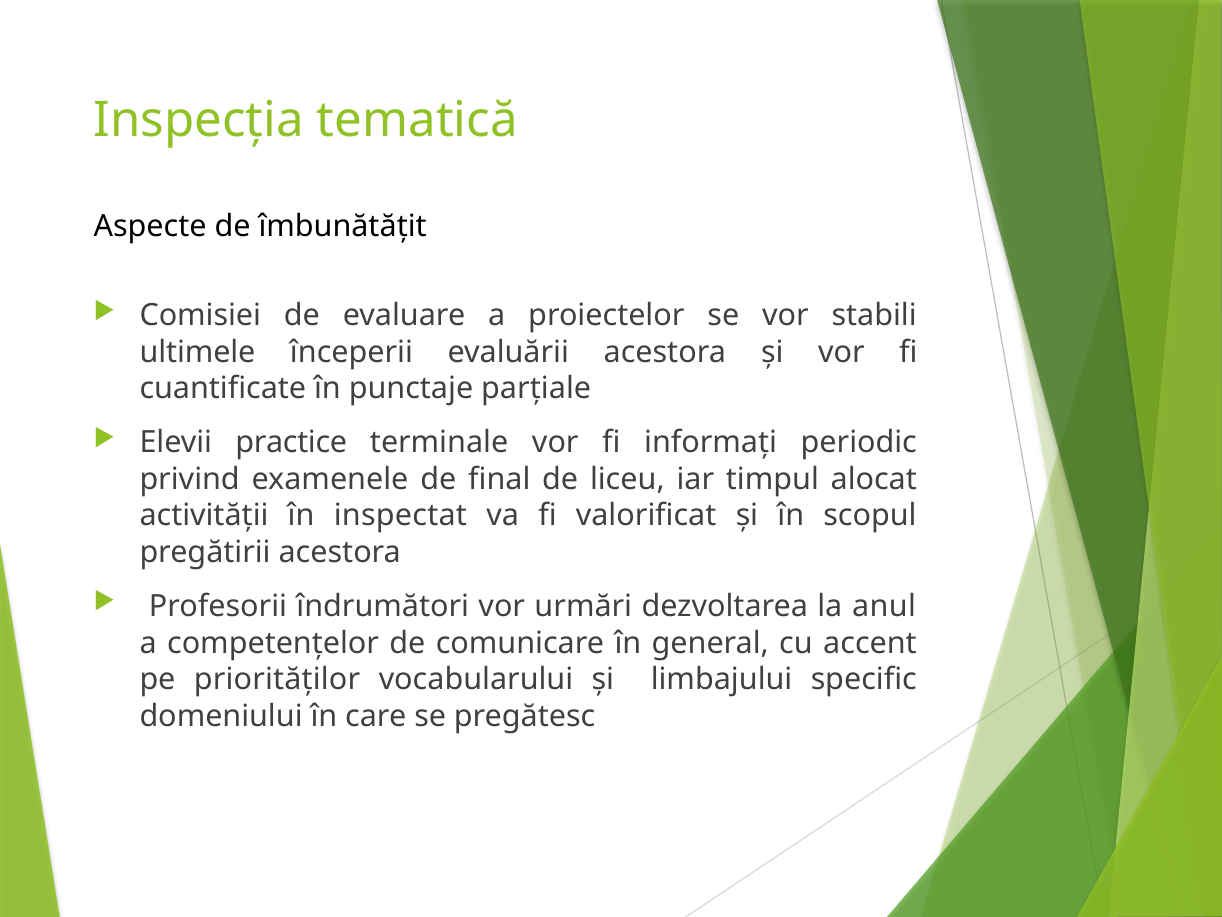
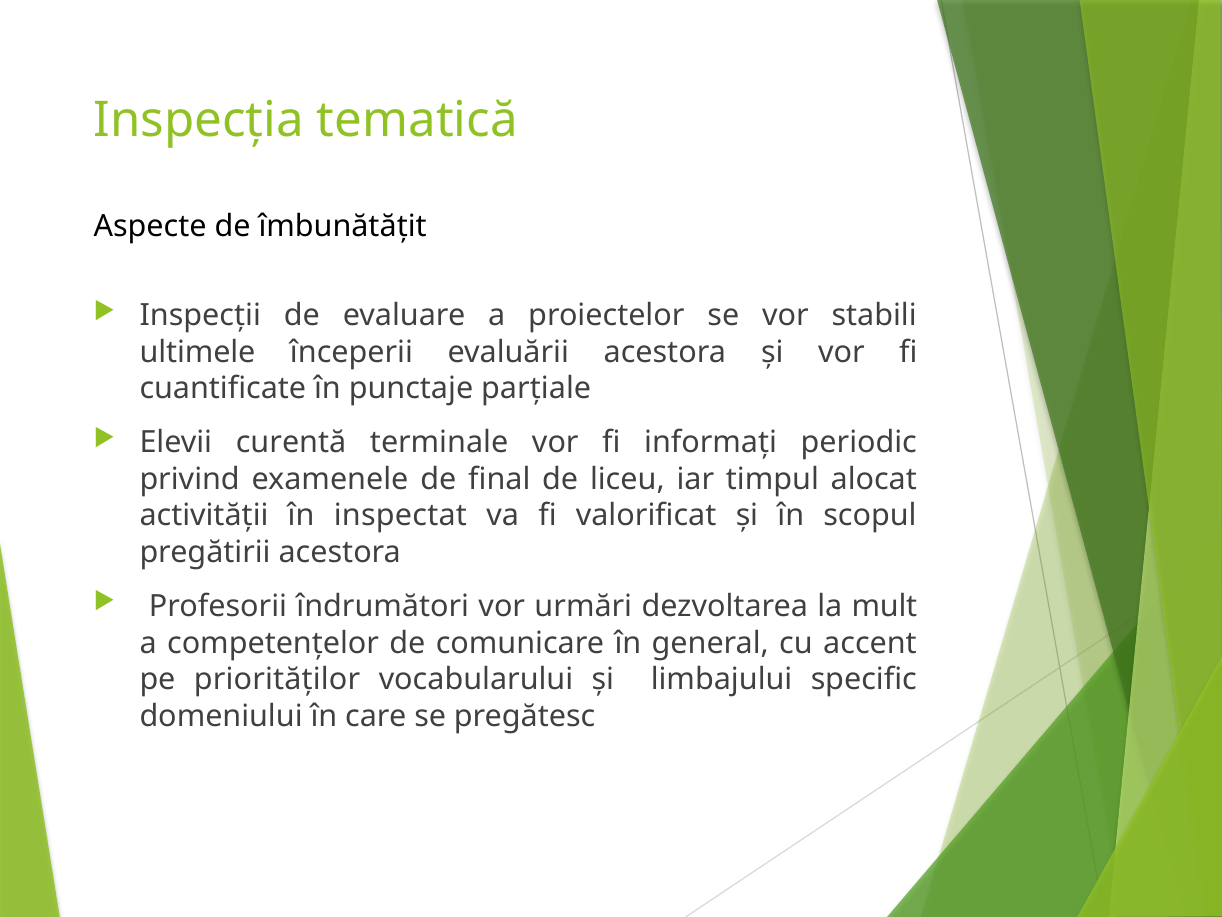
Comisiei: Comisiei -> Inspecții (200, 315)
practice: practice -> curentă (291, 442)
anul: anul -> mult (884, 606)
